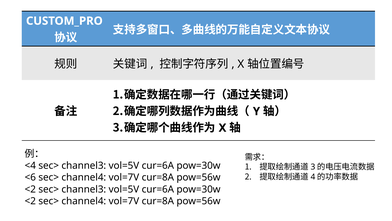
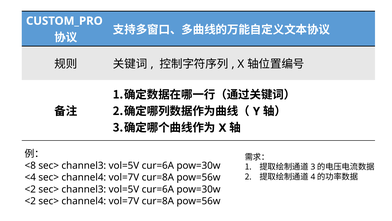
<4: <4 -> <8 (30, 165)
<6: <6 -> <4 (30, 177)
